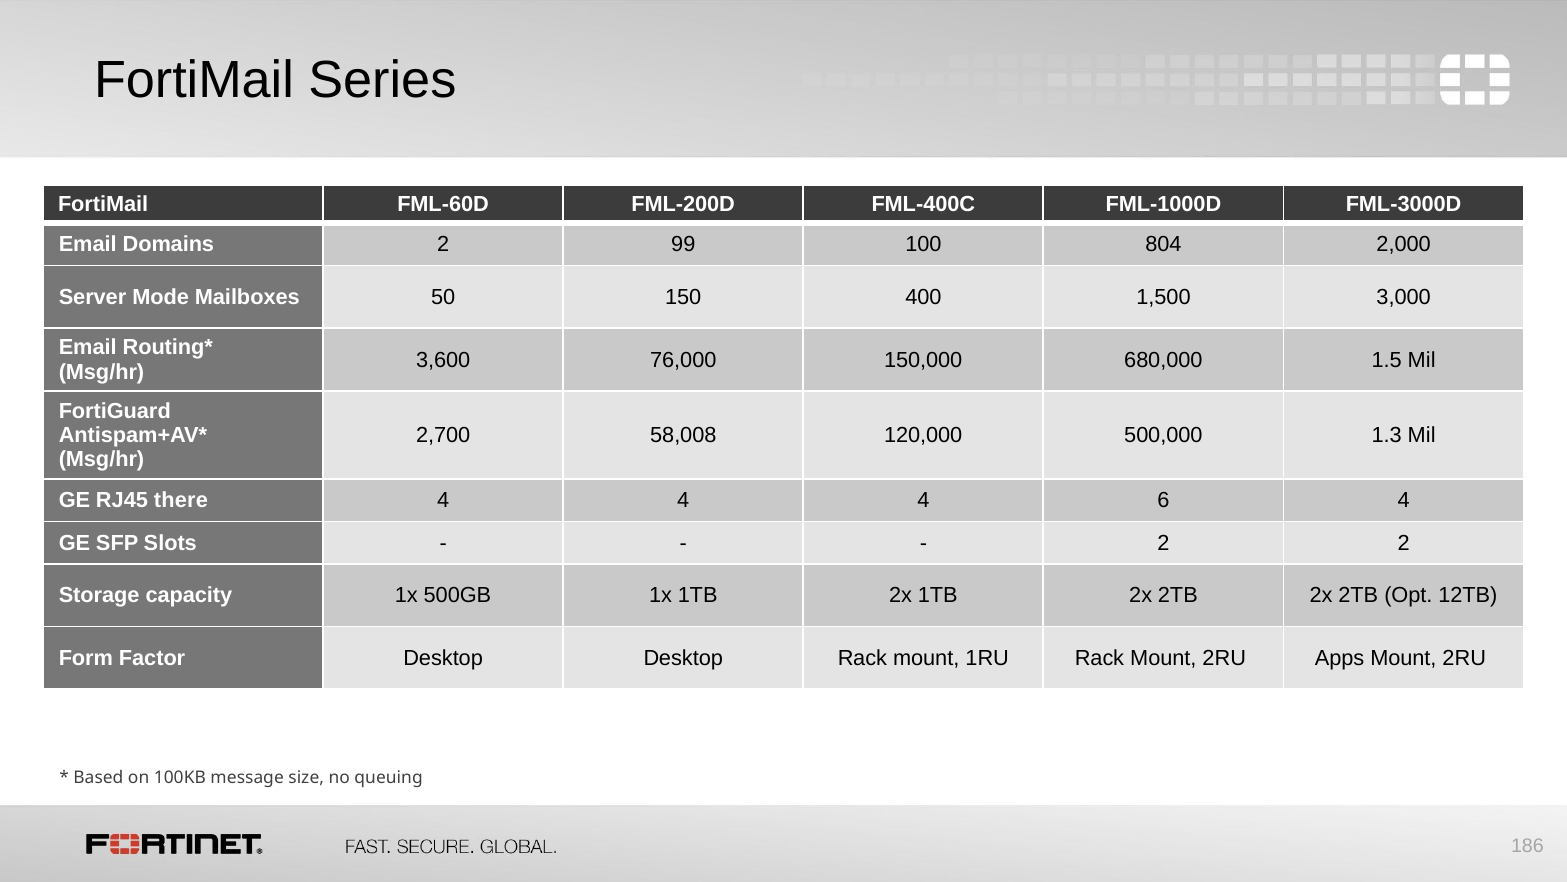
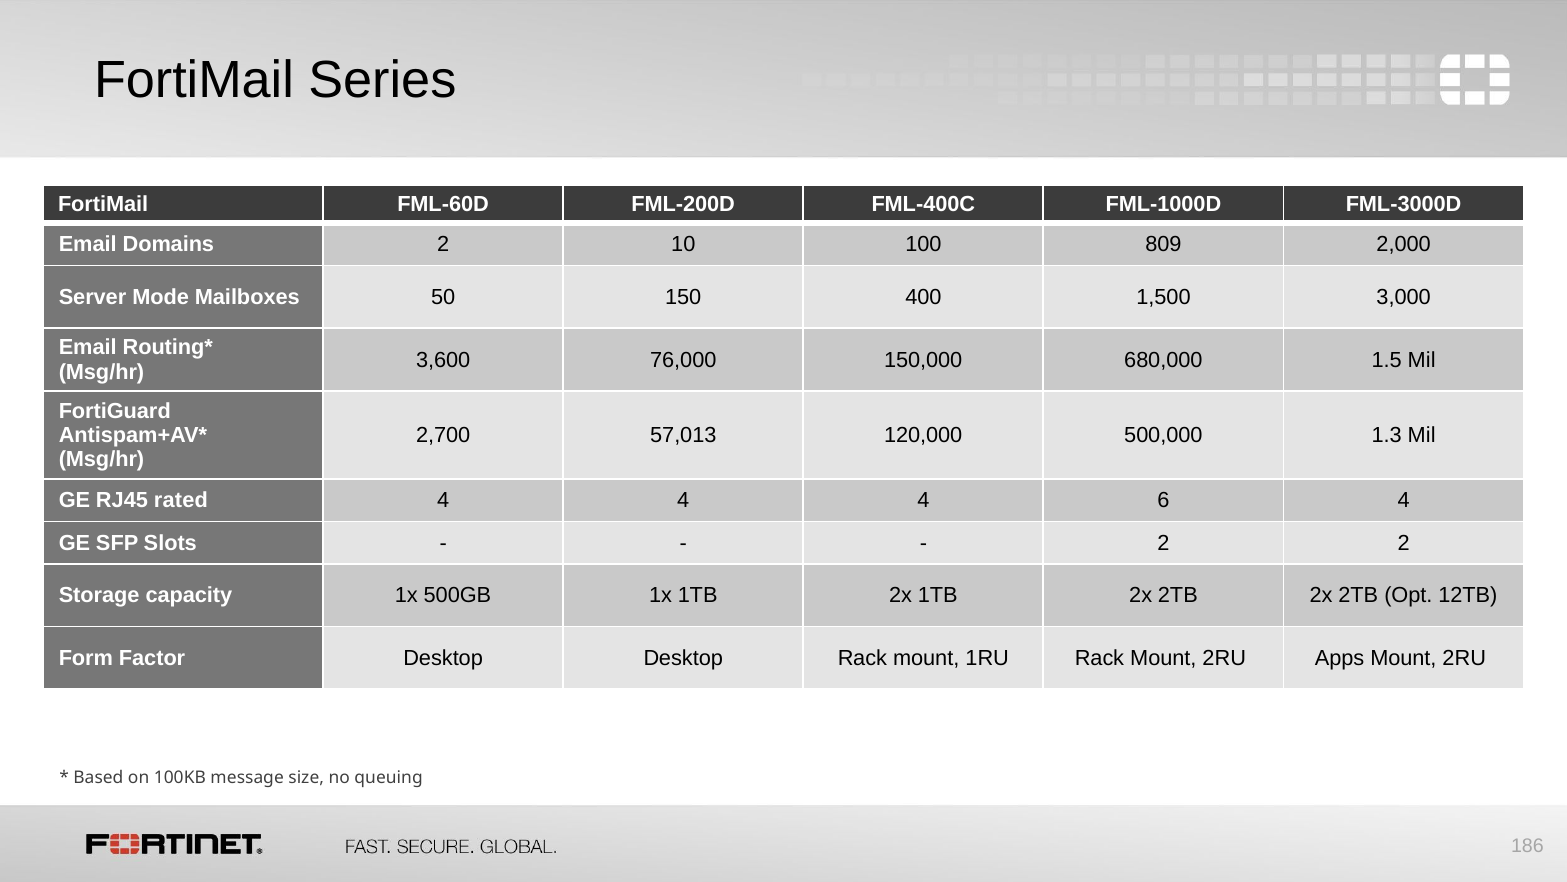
99: 99 -> 10 (683, 245)
804: 804 -> 809 (1163, 245)
58,008: 58,008 -> 57,013 (683, 435)
there: there -> rated (181, 500)
